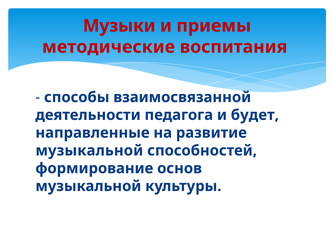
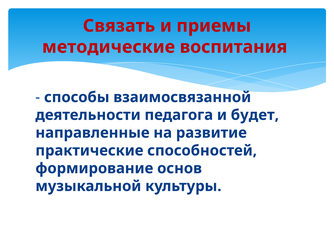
Музыки: Музыки -> Связать (119, 26)
музыкальной: музыкальной -> практические (89, 151)
